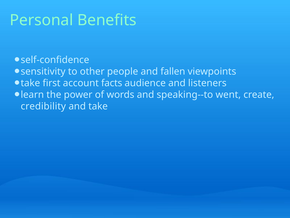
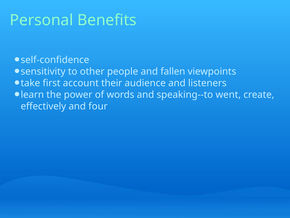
facts: facts -> their (112, 83)
credibility: credibility -> effectively (43, 106)
and take: take -> four (98, 106)
